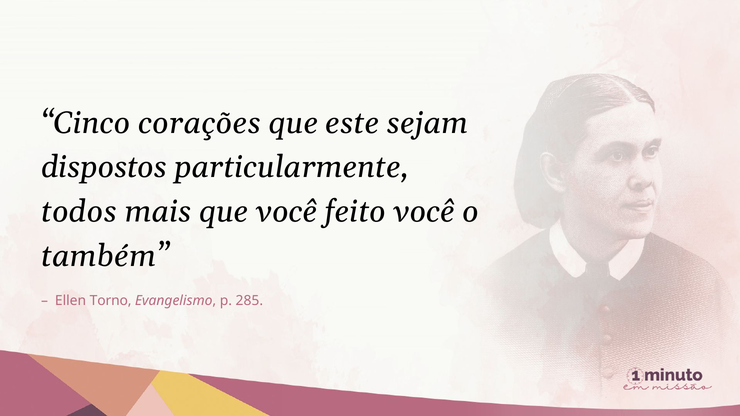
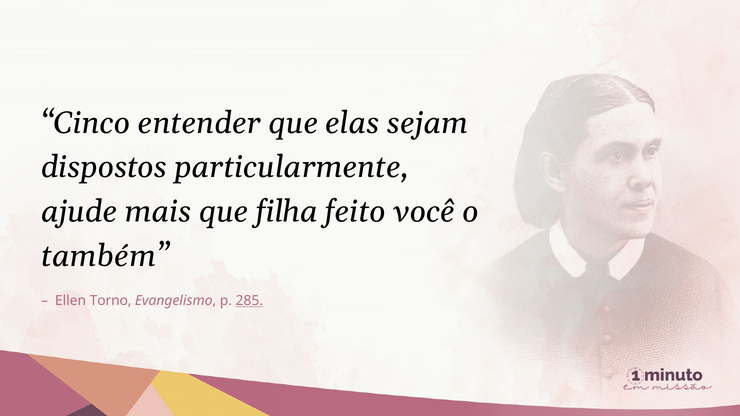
corações: corações -> entender (200, 123)
este: este -> elas (352, 123)
todos: todos -> ajude (79, 212)
que você: você -> filha (287, 212)
285 underline: none -> present (249, 301)
